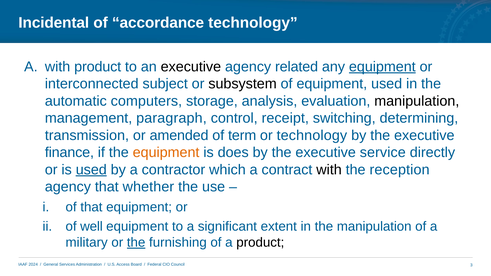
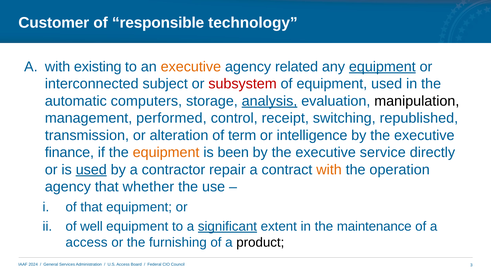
Incidental: Incidental -> Customer (54, 23)
accordance: accordance -> responsible (158, 23)
with product: product -> existing (98, 67)
executive colour: black -> orange (191, 67)
subsystem colour: black -> red (243, 84)
analysis underline: none -> present (270, 101)
paragraph: paragraph -> performed (171, 118)
determining: determining -> republished (419, 118)
amended: amended -> alteration (179, 135)
or technology: technology -> intelligence (312, 135)
does: does -> been (233, 153)
which: which -> repair (227, 170)
with colour: black -> orange (329, 170)
reception: reception -> operation (400, 170)
significant underline: none -> present (227, 227)
the manipulation: manipulation -> maintenance (374, 227)
military: military -> access (87, 243)
the underline: present -> none (136, 243)
